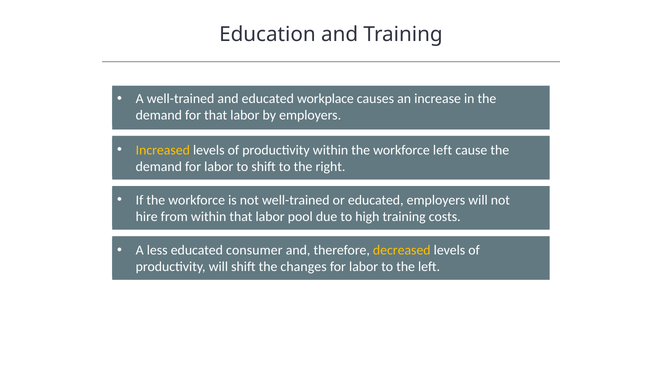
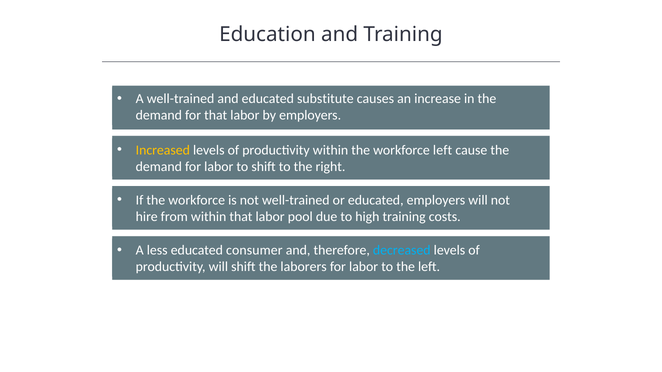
workplace: workplace -> substitute (325, 99)
decreased colour: yellow -> light blue (402, 251)
changes: changes -> laborers (304, 267)
